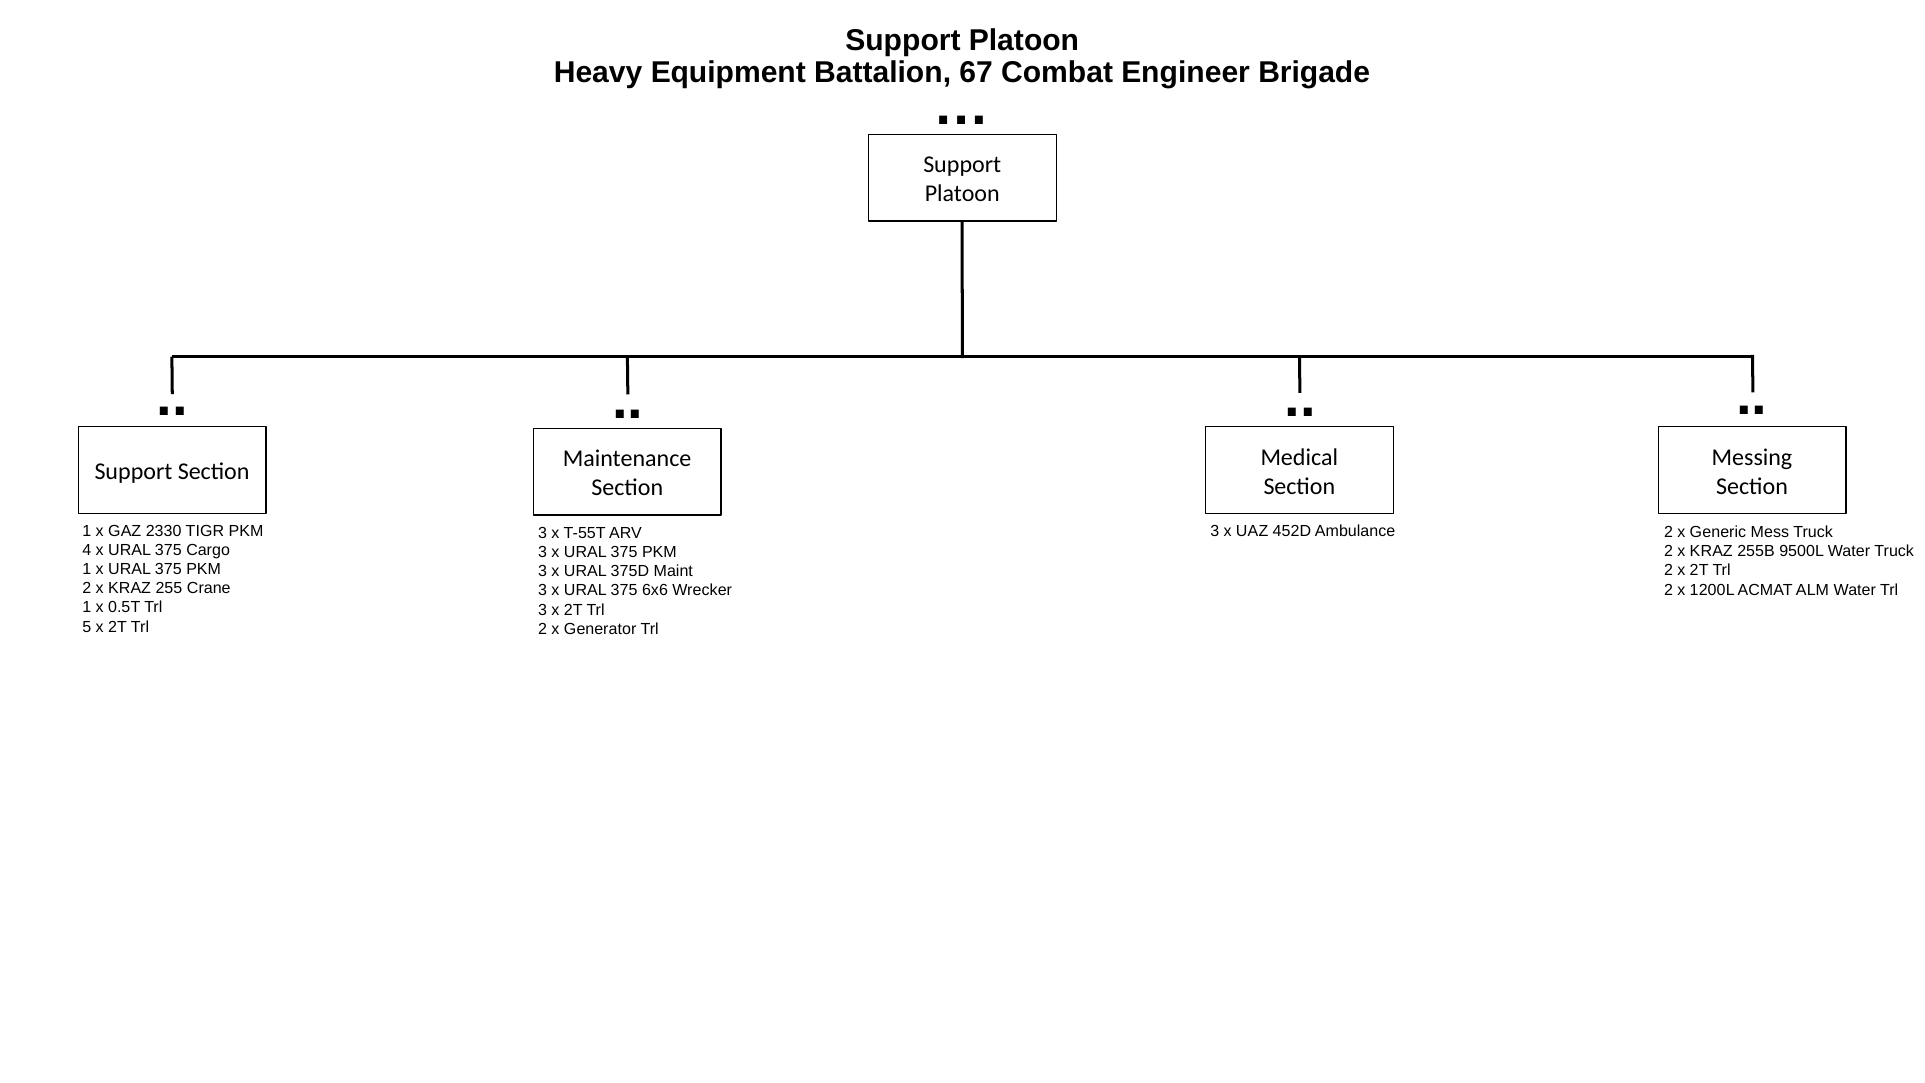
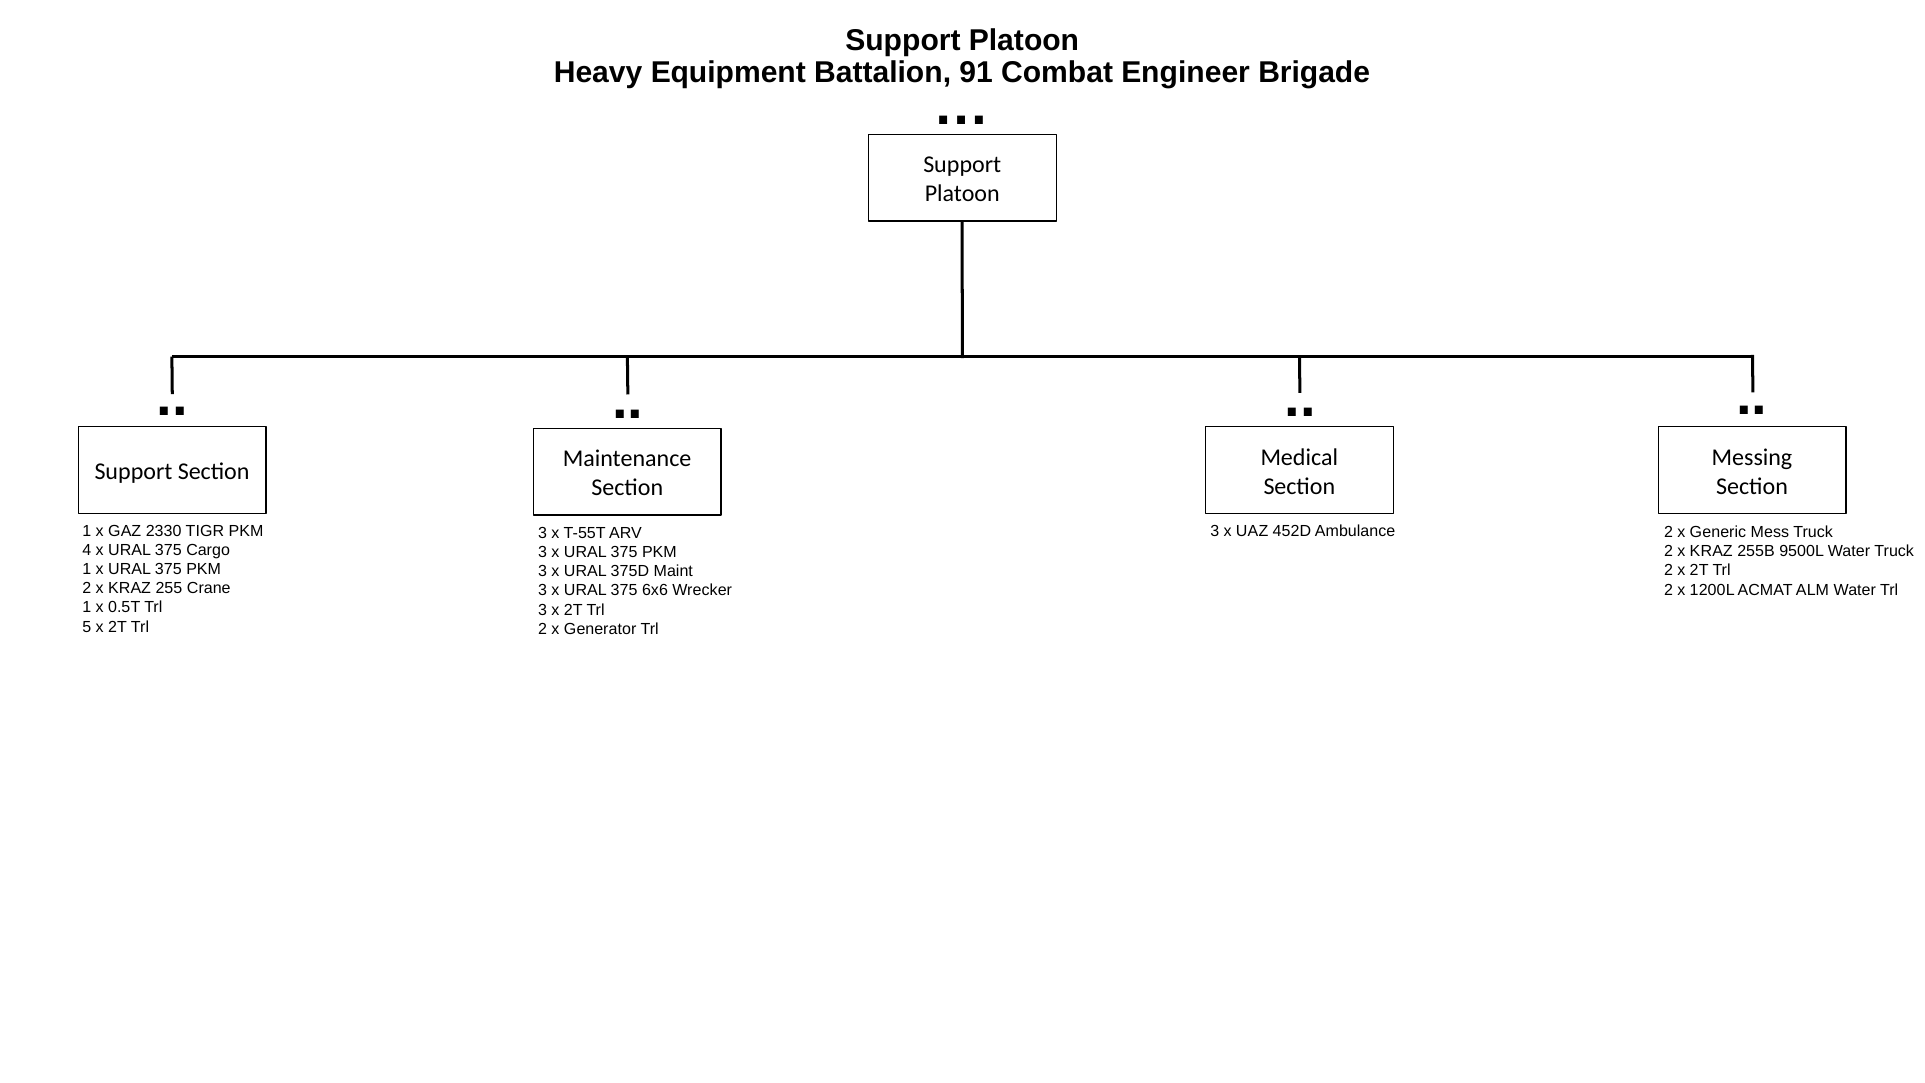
67: 67 -> 91 (976, 73)
